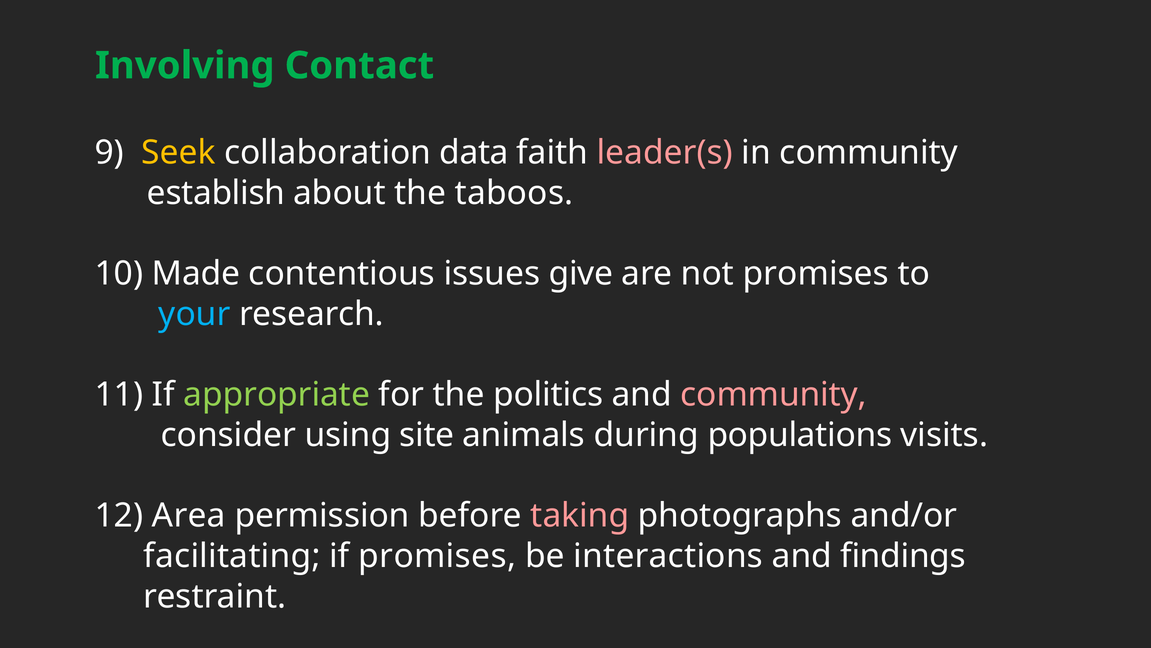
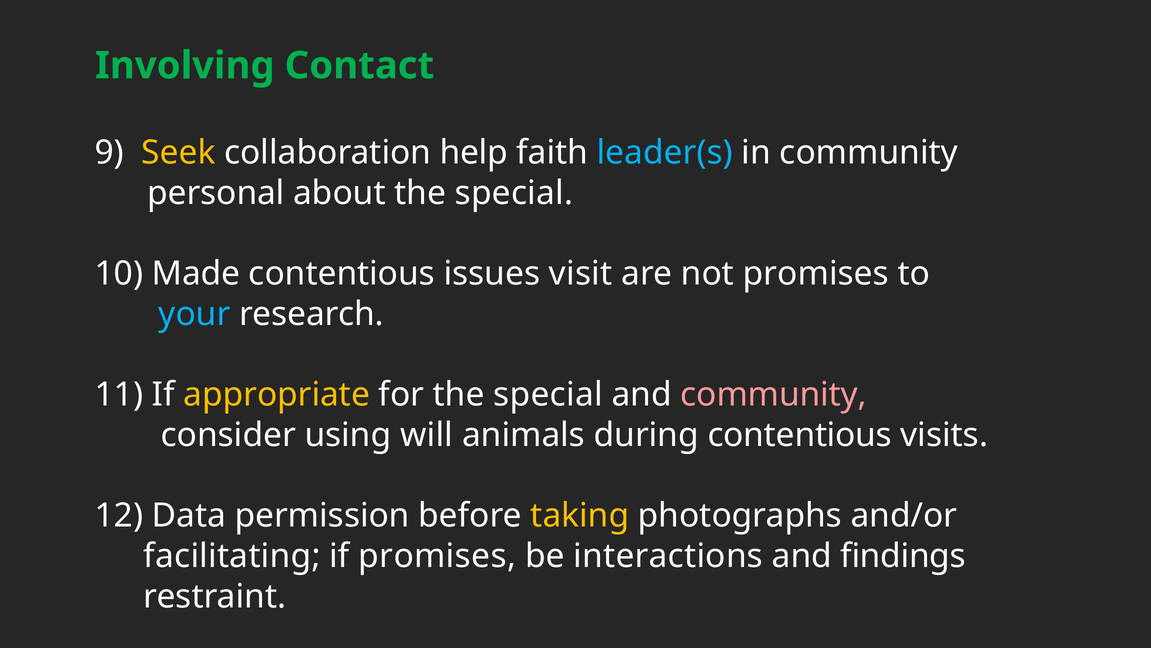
data: data -> help (474, 153)
leader(s colour: pink -> light blue (665, 153)
establish: establish -> personal (216, 193)
about the taboos: taboos -> special (514, 193)
give: give -> visit (581, 273)
appropriate colour: light green -> yellow (277, 394)
for the politics: politics -> special (548, 394)
site: site -> will (427, 435)
during populations: populations -> contentious (800, 435)
Area: Area -> Data (189, 515)
taking colour: pink -> yellow (580, 515)
